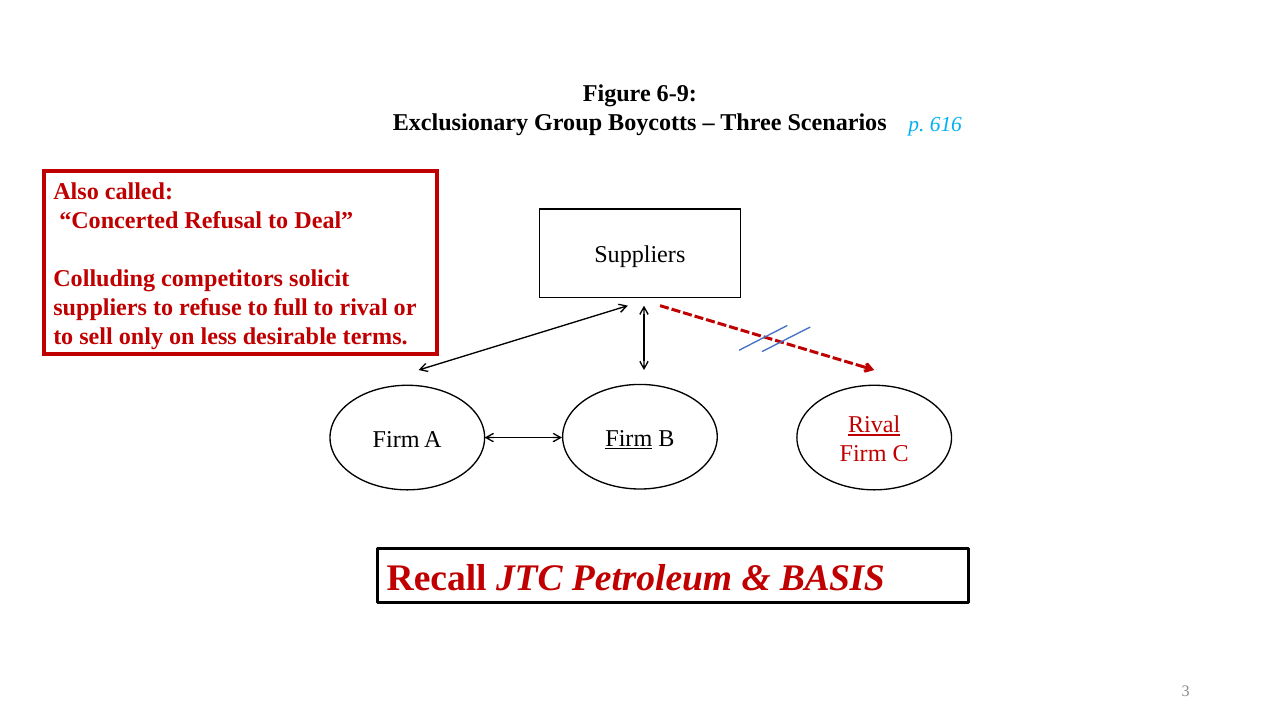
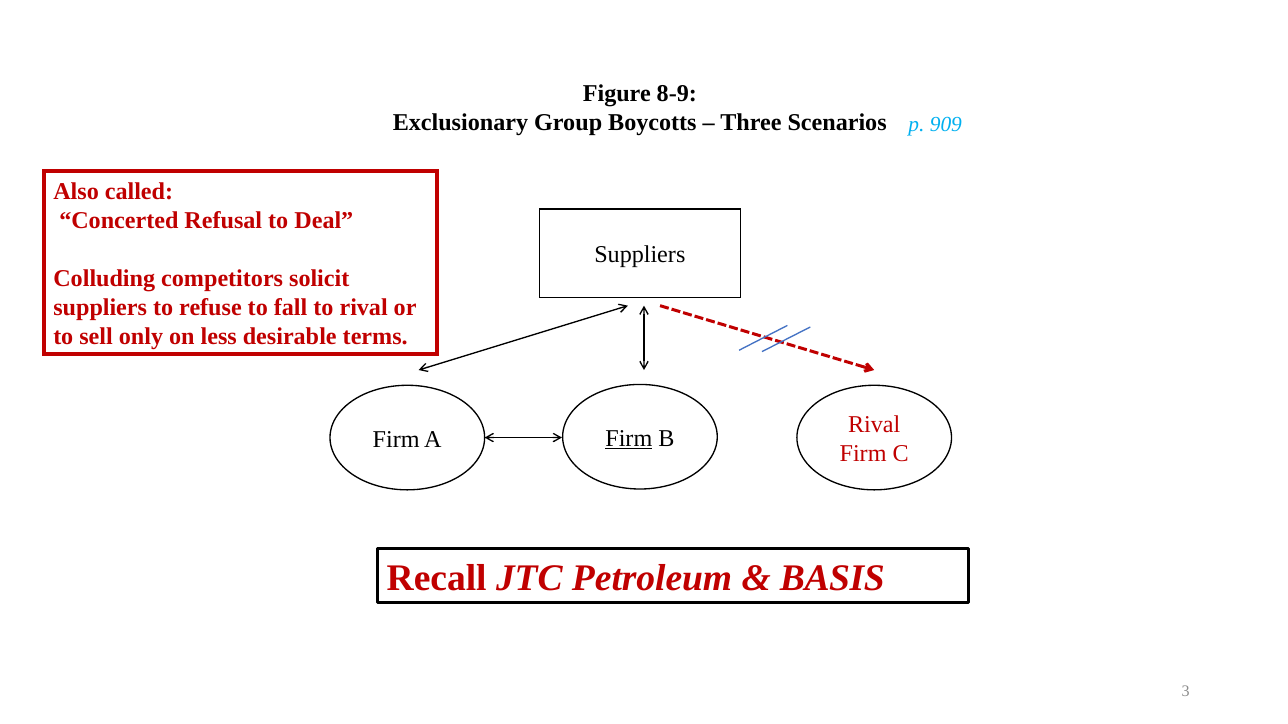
6-9: 6-9 -> 8-9 (677, 93)
616: 616 -> 909 (946, 124)
full: full -> fall (291, 308)
Rival underline: present -> none (874, 425)
